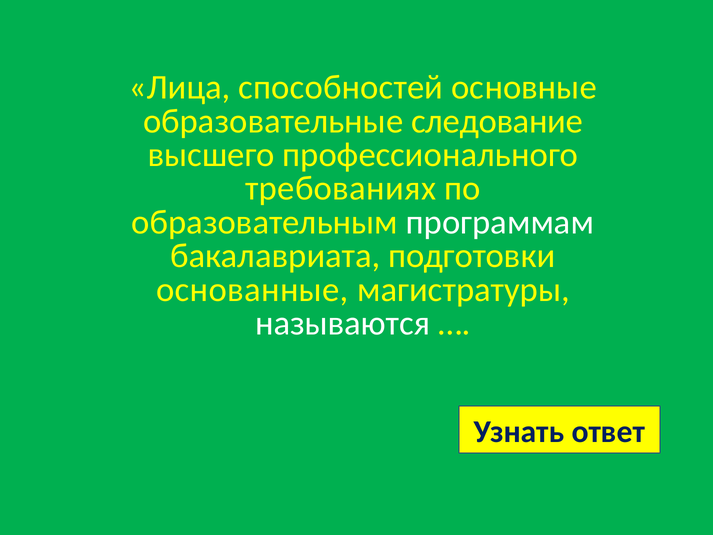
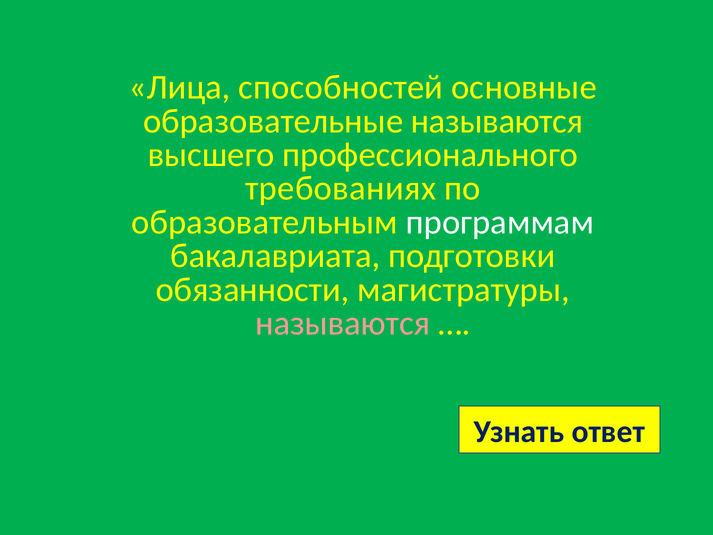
образовательные следование: следование -> называются (497, 121)
основанные: основанные -> обязанности (253, 289)
называются colour: white -> pink (343, 323)
